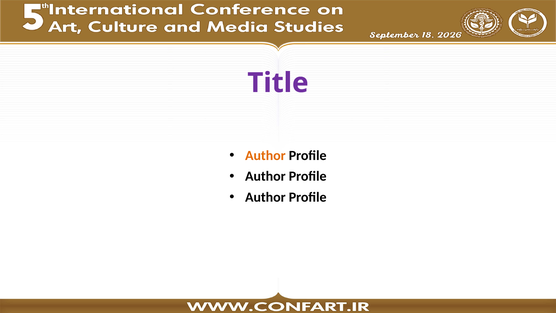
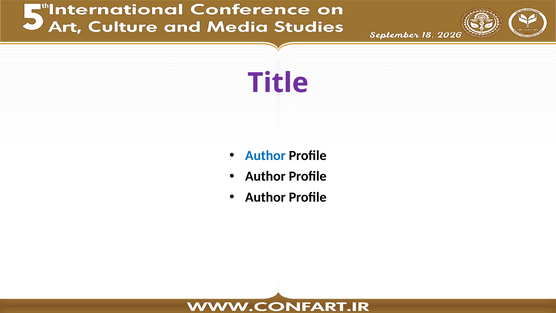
Author colour: orange -> blue (265, 155)
